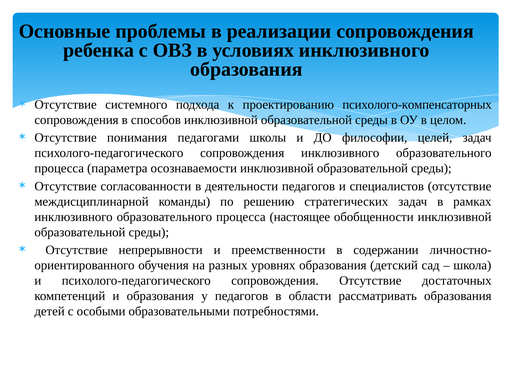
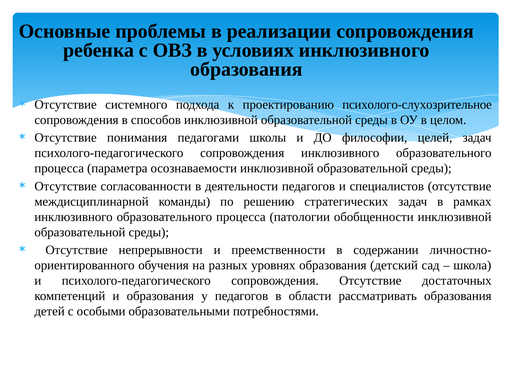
психолого-компенсаторных: психолого-компенсаторных -> психолого-слухозрительное (417, 105)
настоящее: настоящее -> патологии (300, 217)
